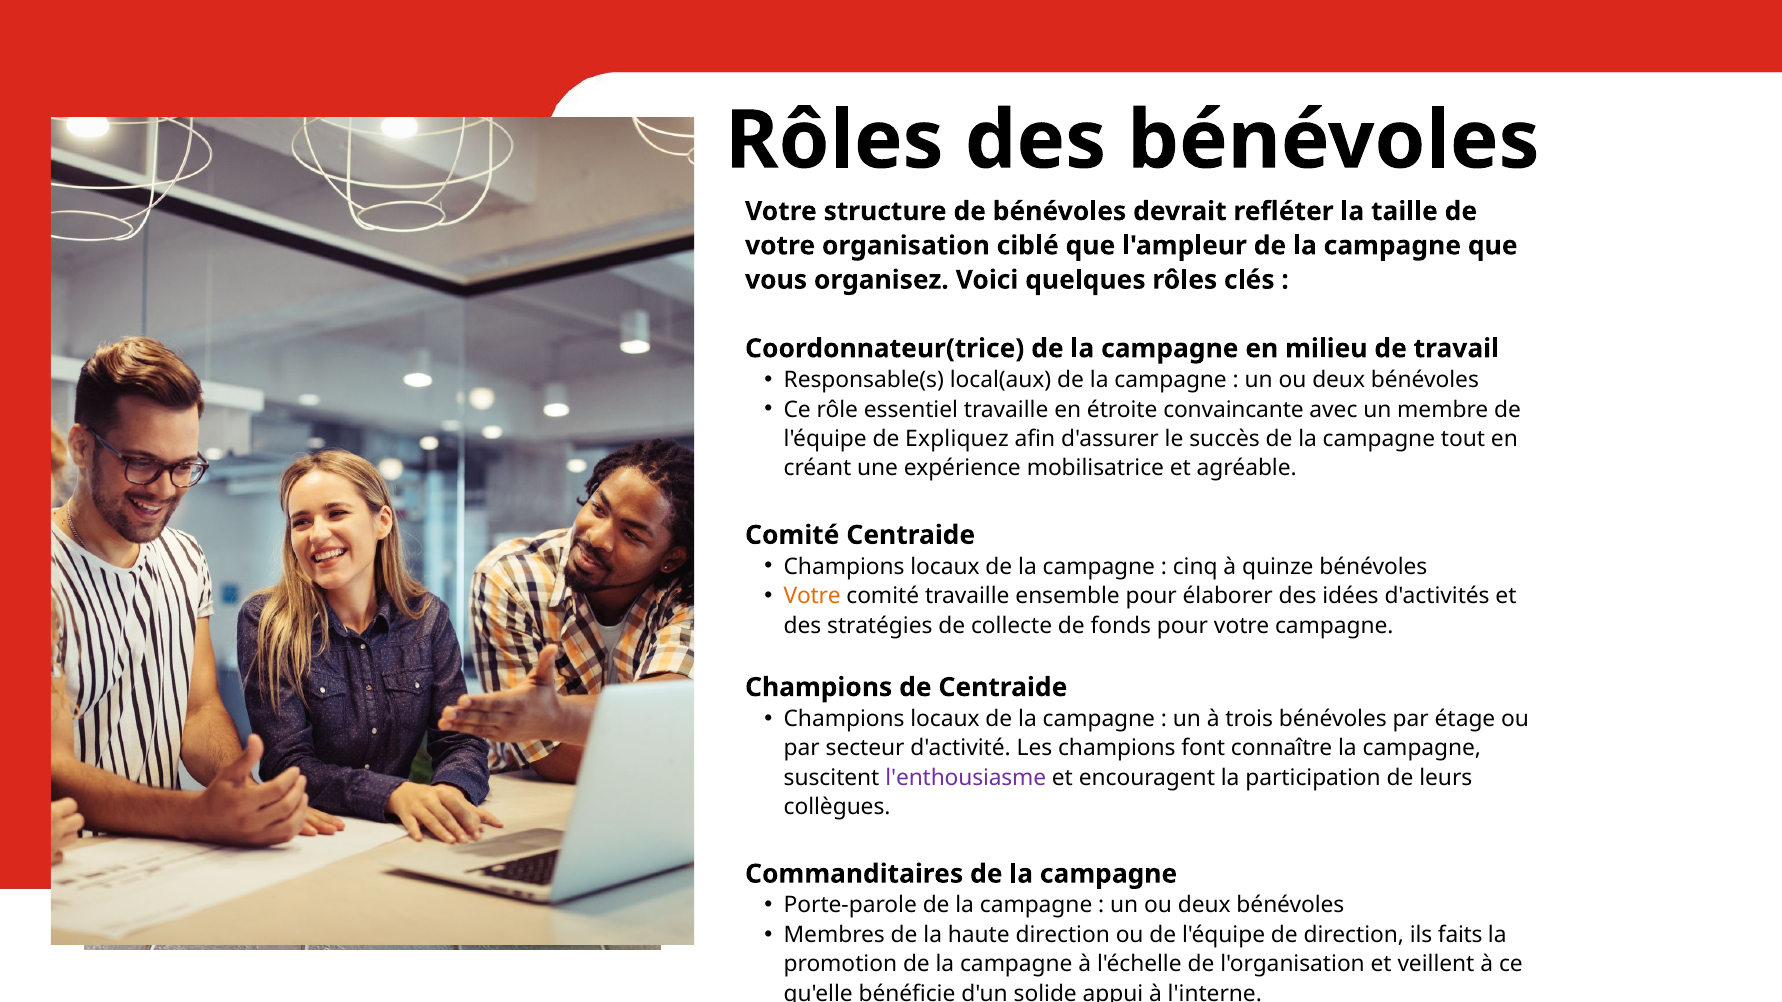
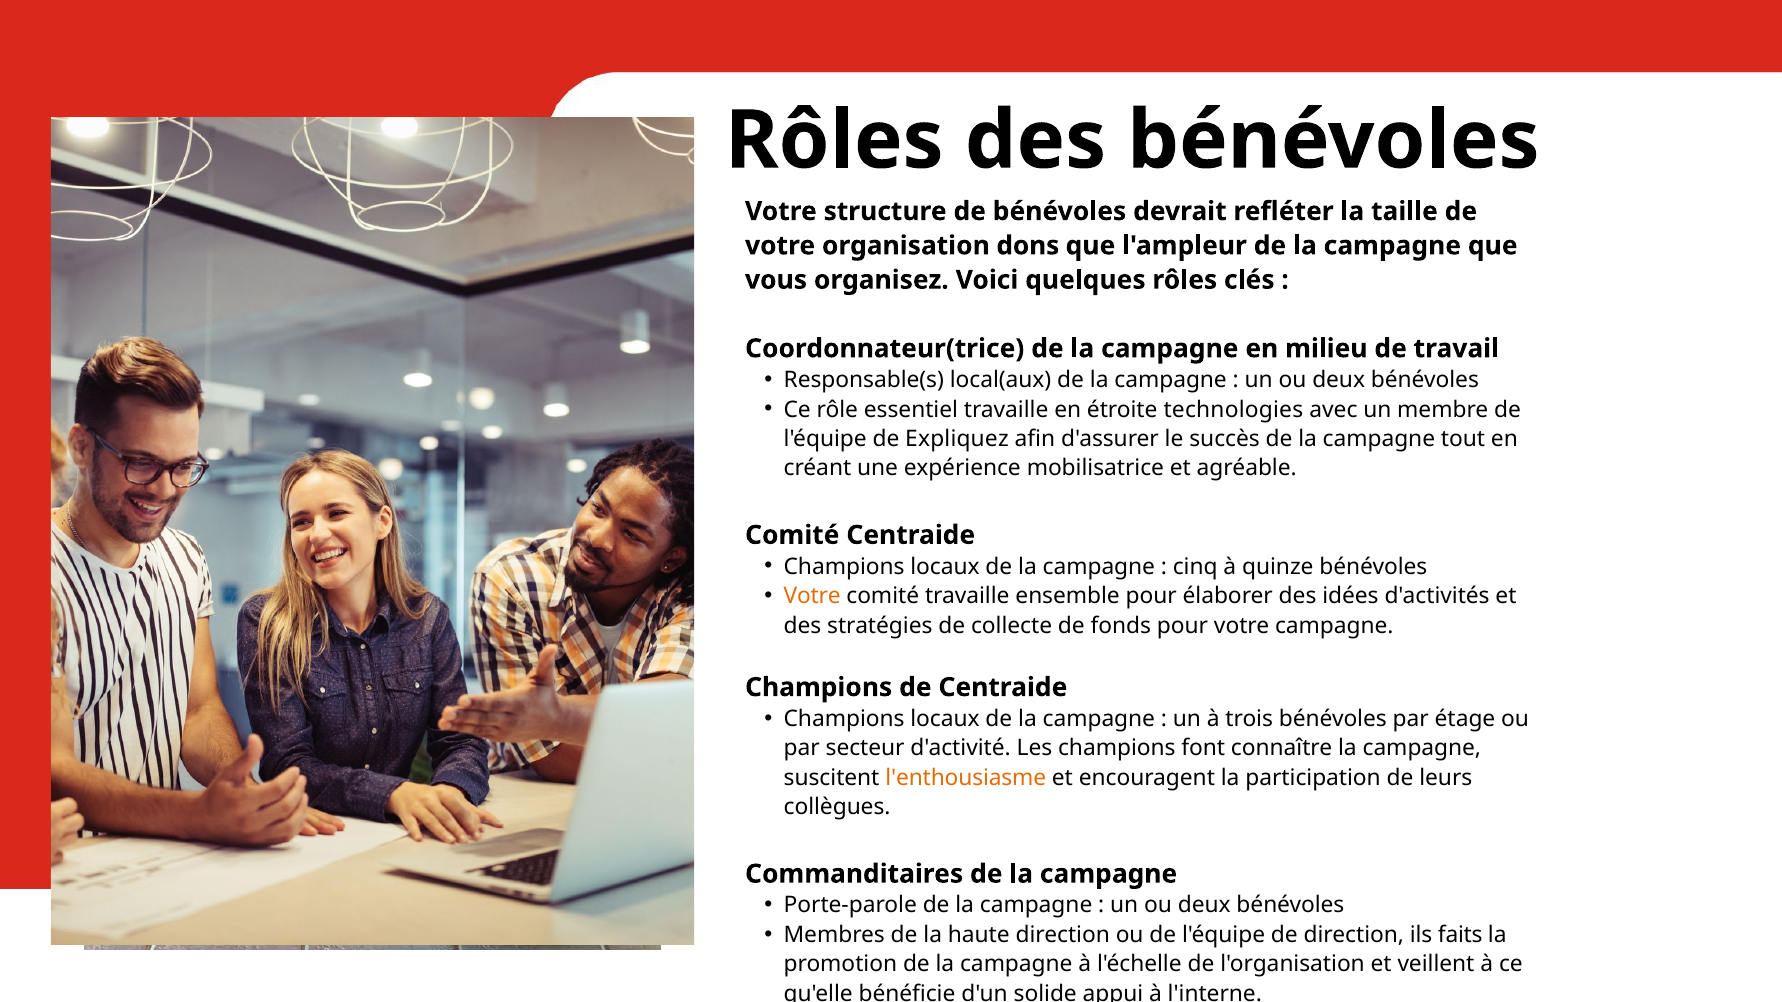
ciblé: ciblé -> dons (1028, 246)
convaincante: convaincante -> technologies (1233, 410)
l'enthousiasme colour: purple -> orange (966, 778)
